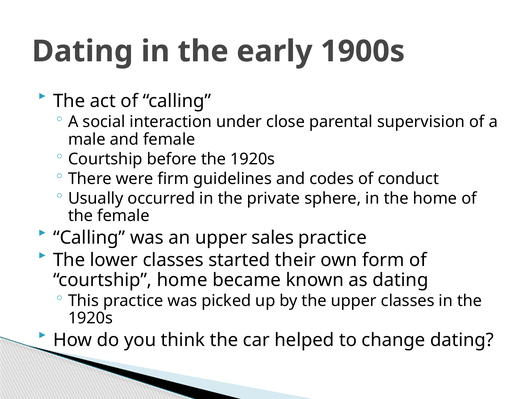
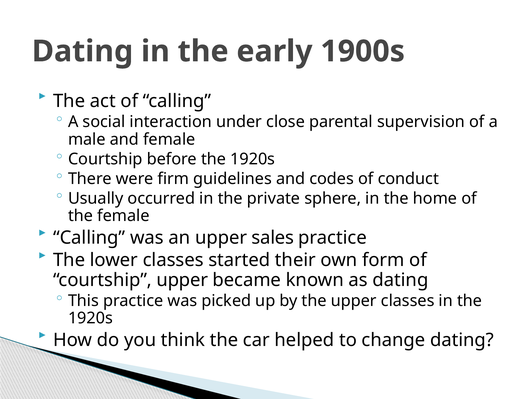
courtship home: home -> upper (182, 280)
